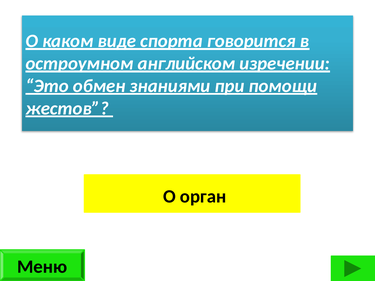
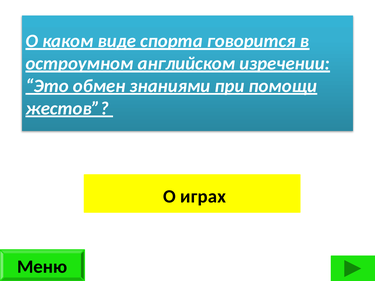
орган: орган -> играх (203, 197)
